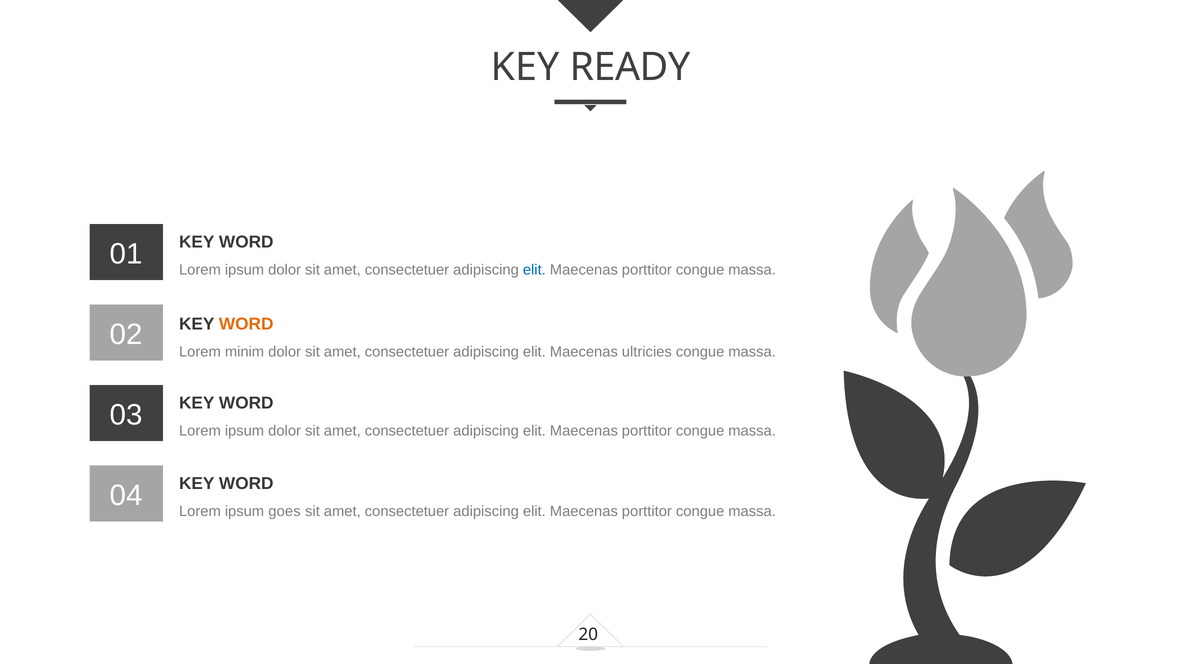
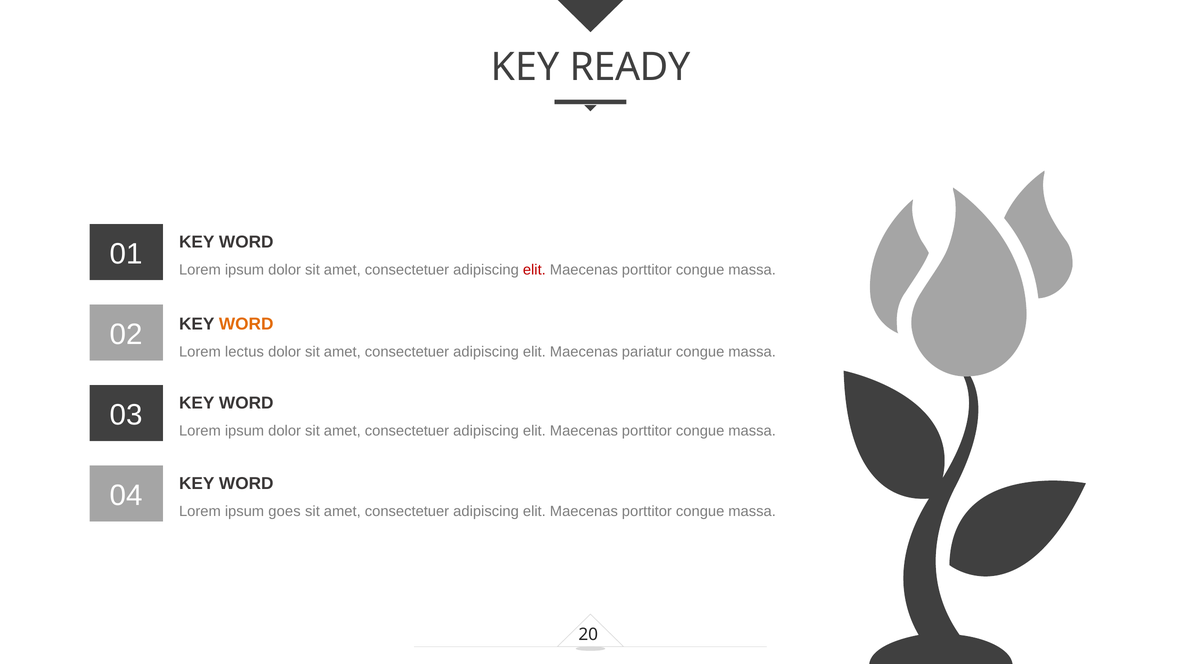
elit colour: blue -> red (534, 270)
minim: minim -> lectus (244, 352)
ultricies: ultricies -> pariatur (647, 352)
